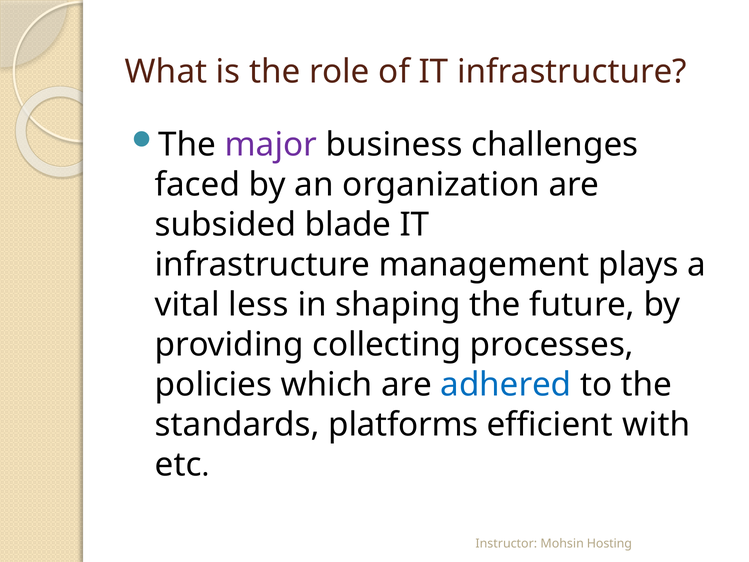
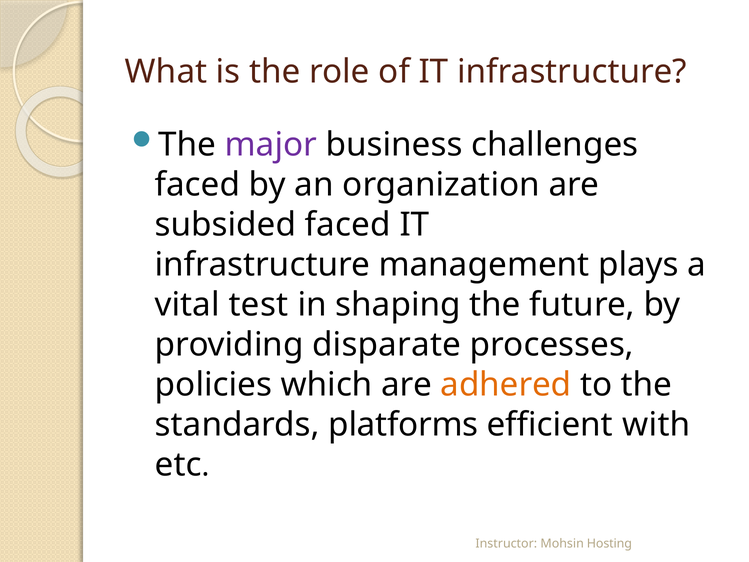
subsided blade: blade -> faced (348, 225)
less: less -> test (259, 305)
collecting: collecting -> disparate (387, 345)
adhered colour: blue -> orange (506, 385)
